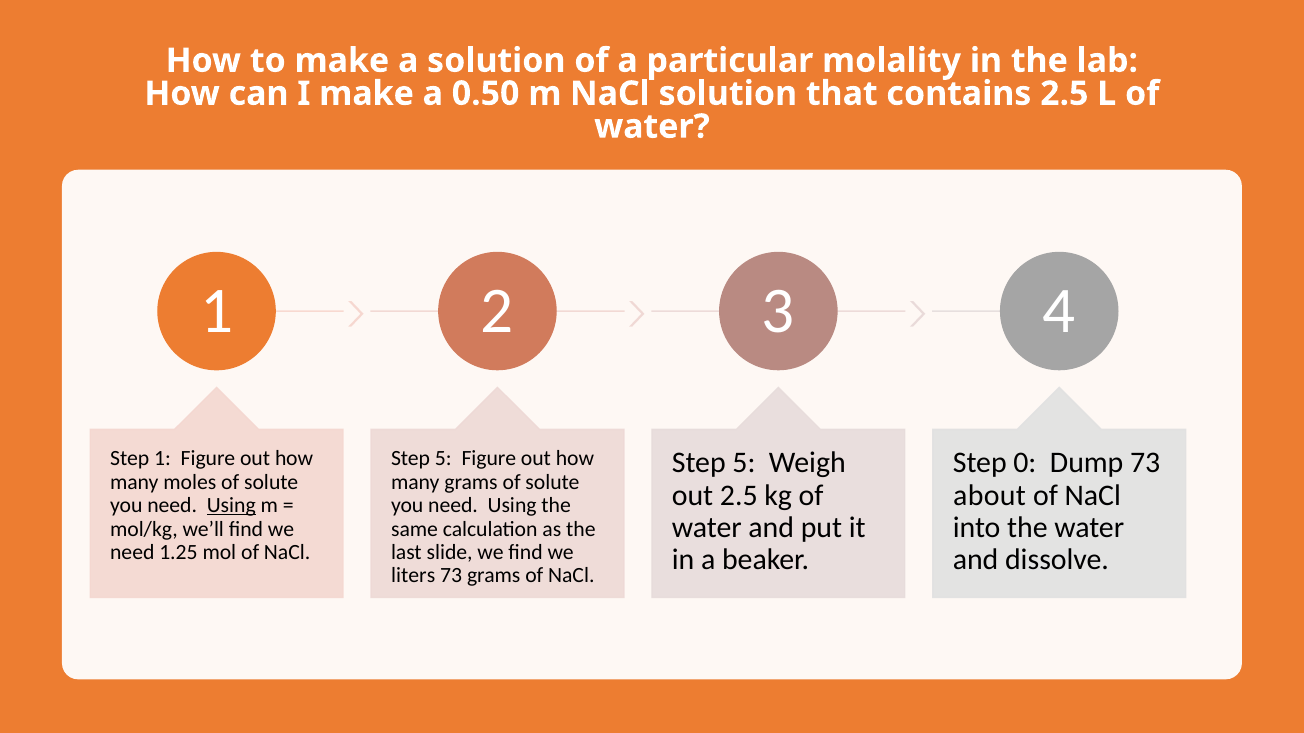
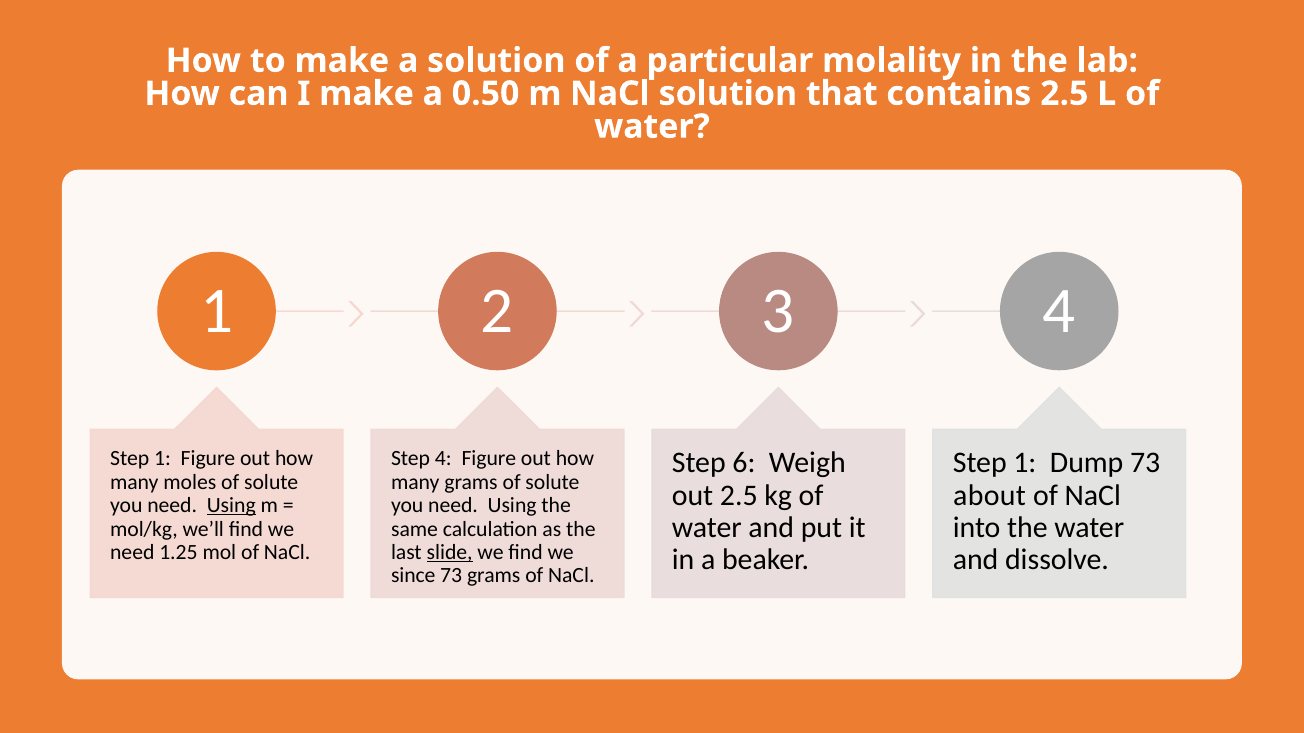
5: 5 -> 4 (443, 459)
5: 5 -> 6 (744, 463)
0: 0 -> 1 (1025, 463)
slide underline: none -> present (450, 553)
liters: liters -> since (413, 576)
